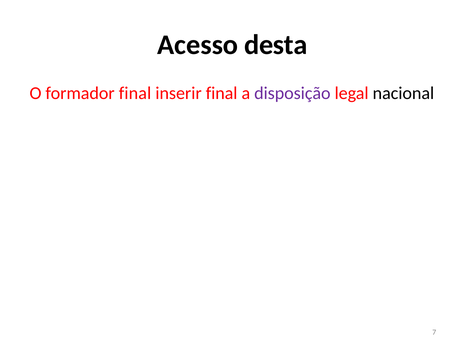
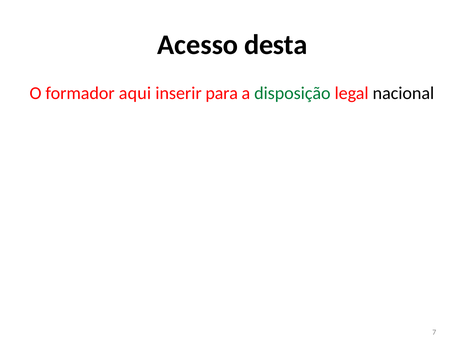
formador final: final -> aqui (135, 93)
inserir final: final -> para (222, 93)
disposição colour: purple -> green (292, 93)
